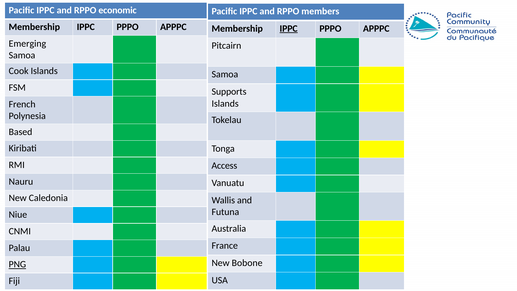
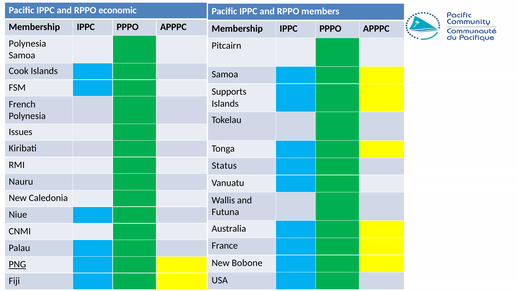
IPPC underline: present -> none (289, 28)
Emerging: Emerging -> Polynesia (27, 43)
Based: Based -> Issues (21, 132)
Access: Access -> Status (224, 166)
